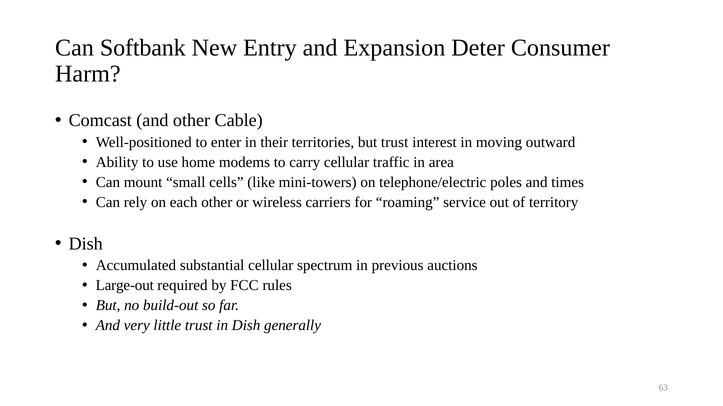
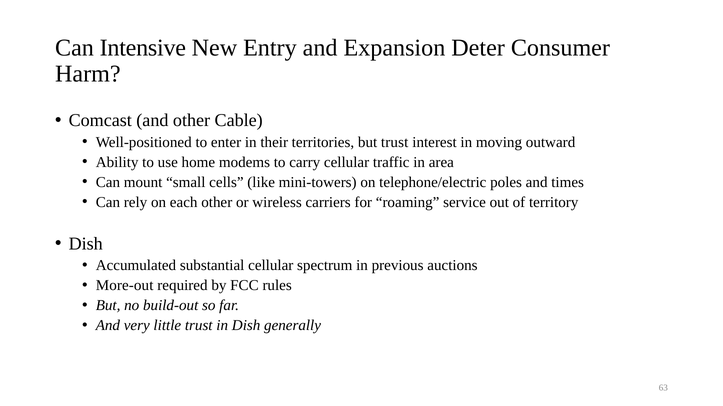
Softbank: Softbank -> Intensive (143, 48)
Large-out: Large-out -> More-out (125, 286)
